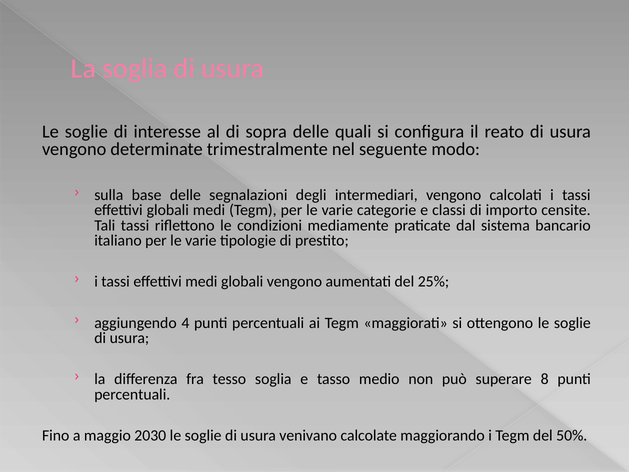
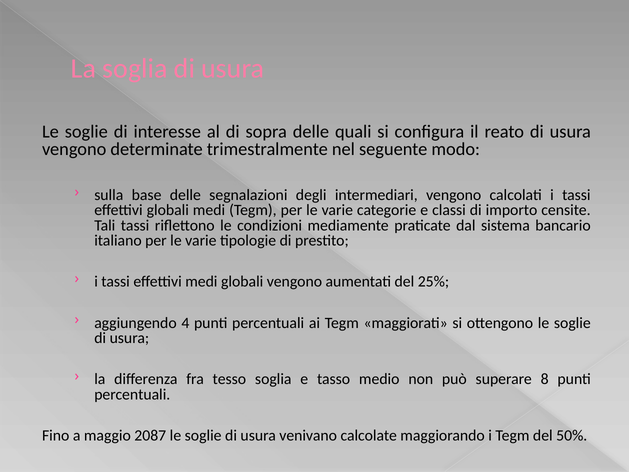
2030: 2030 -> 2087 (150, 435)
